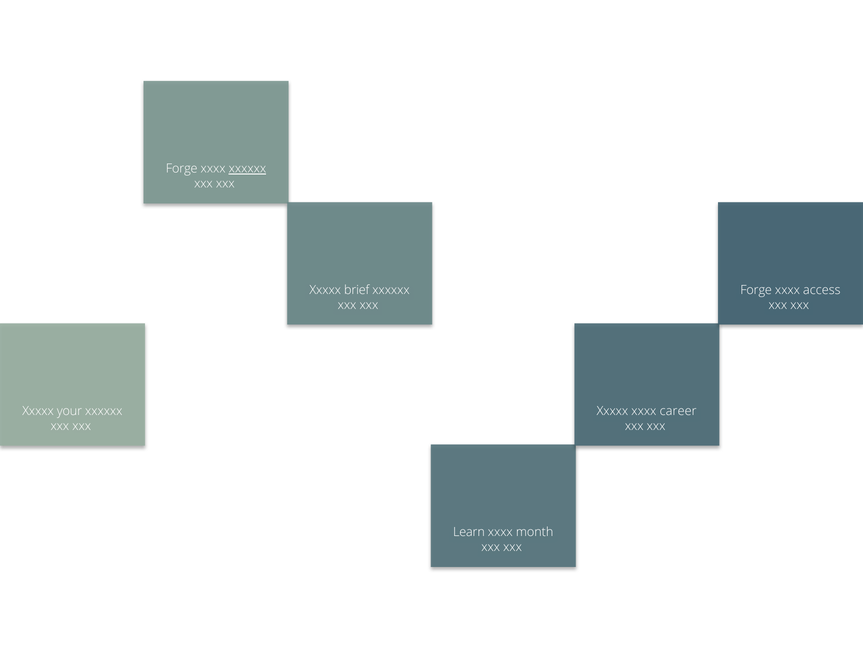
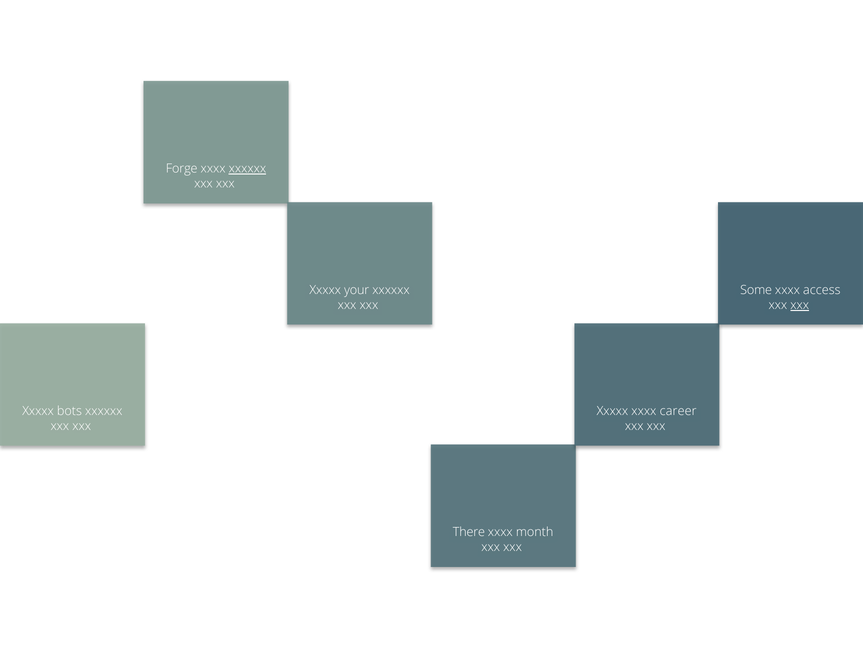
brief: brief -> your (357, 290)
Forge: Forge -> Some (756, 290)
xxx underline: none -> present (800, 305)
your: your -> bots (69, 411)
Learn: Learn -> There (469, 532)
